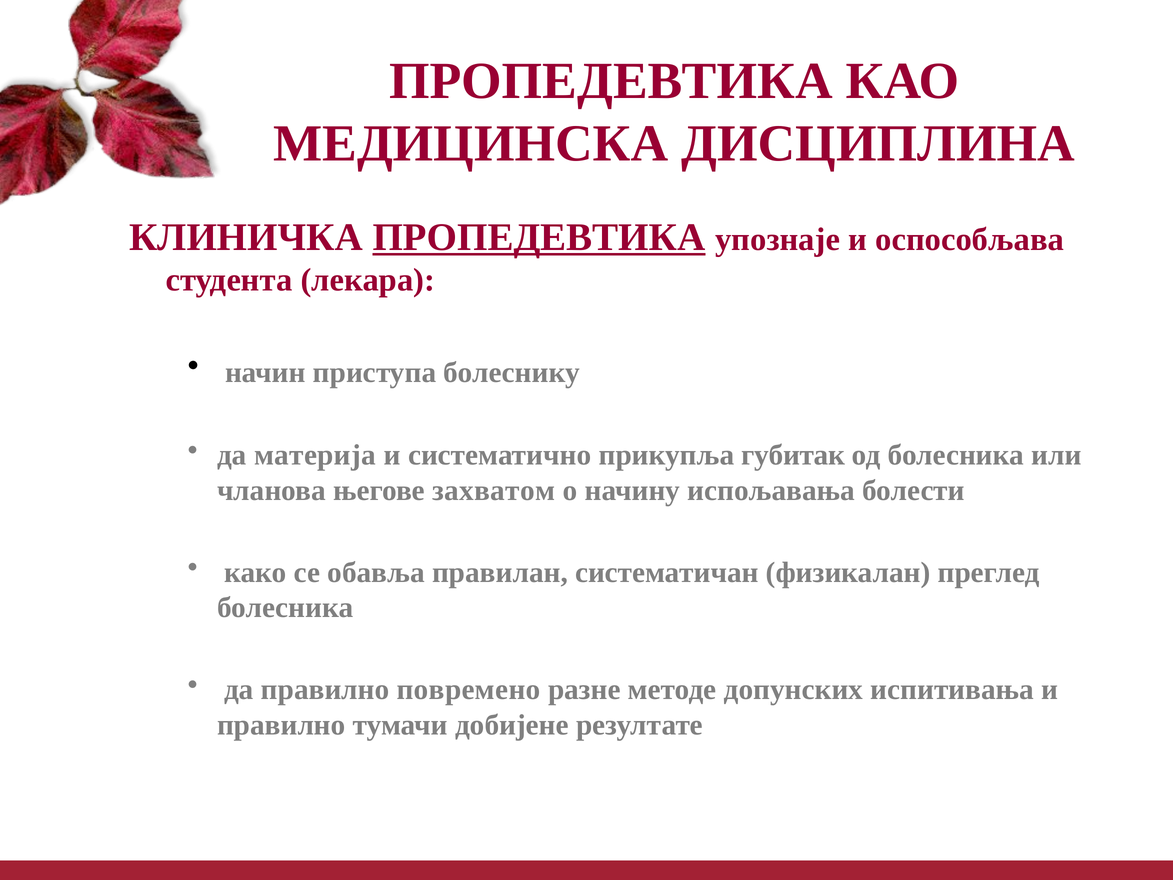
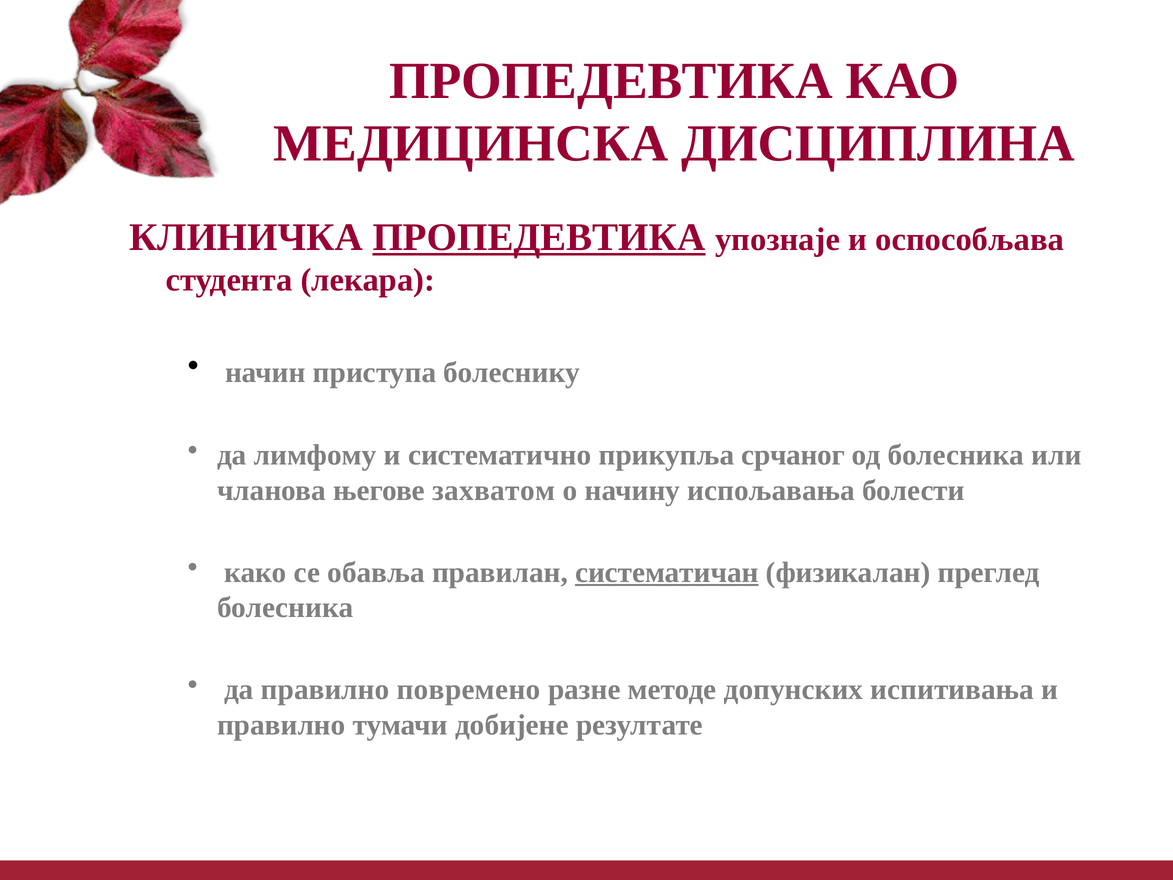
материја: материја -> лимфому (315, 455)
губитак: губитак -> срчаног (793, 455)
систематичан underline: none -> present (667, 572)
